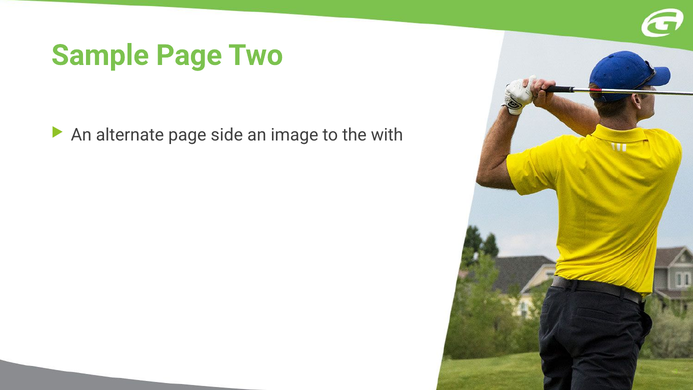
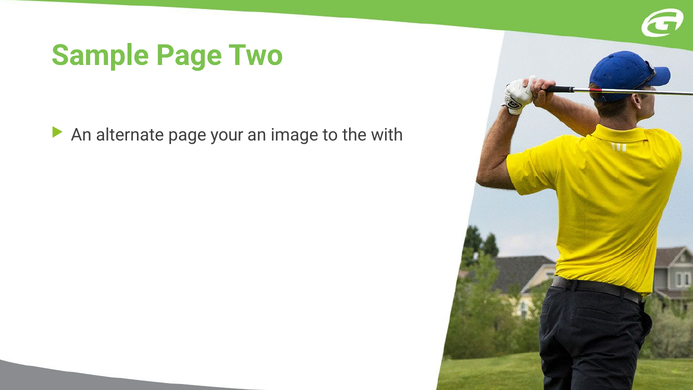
side: side -> your (227, 135)
